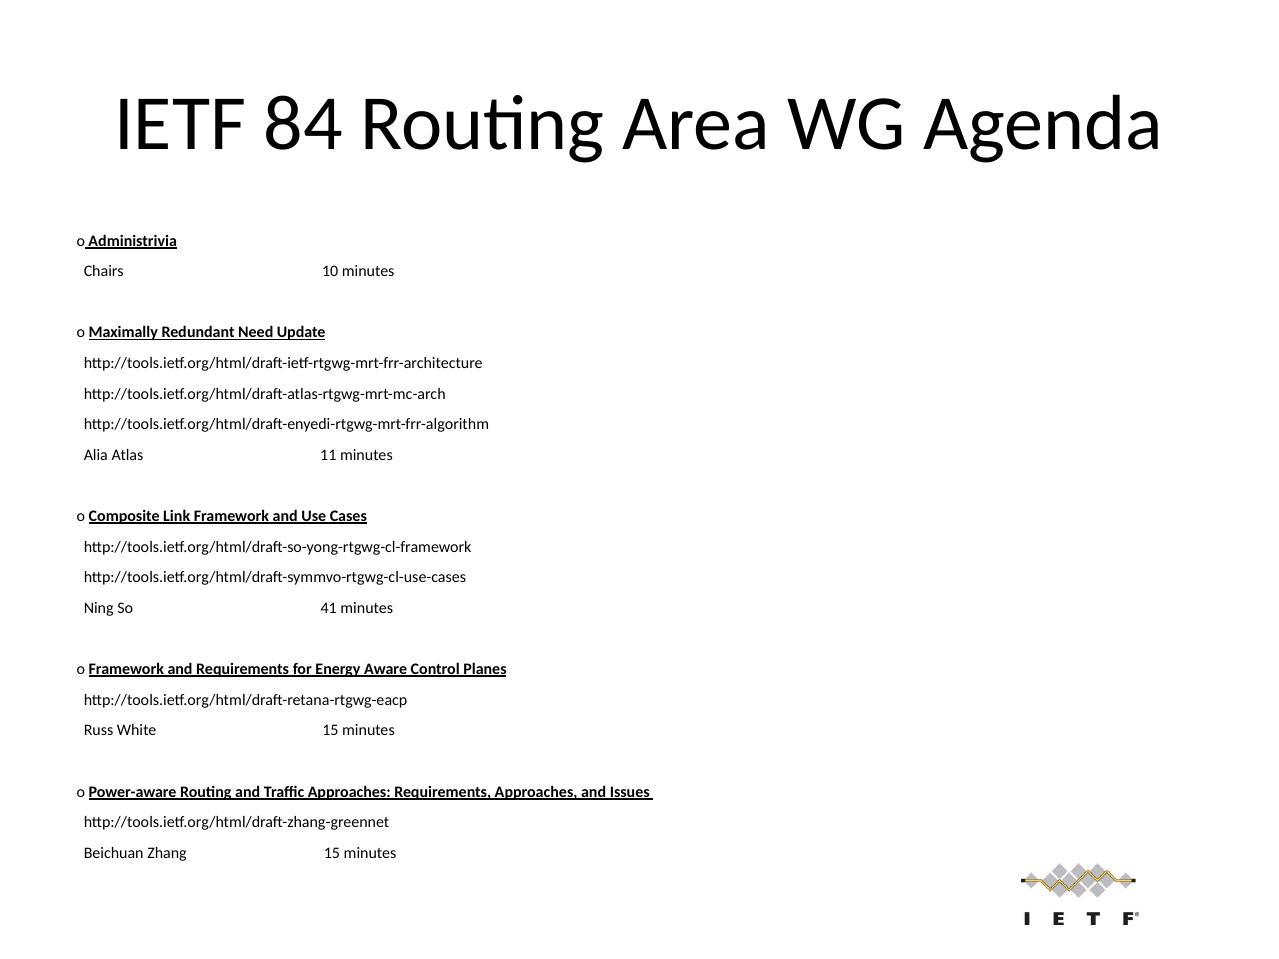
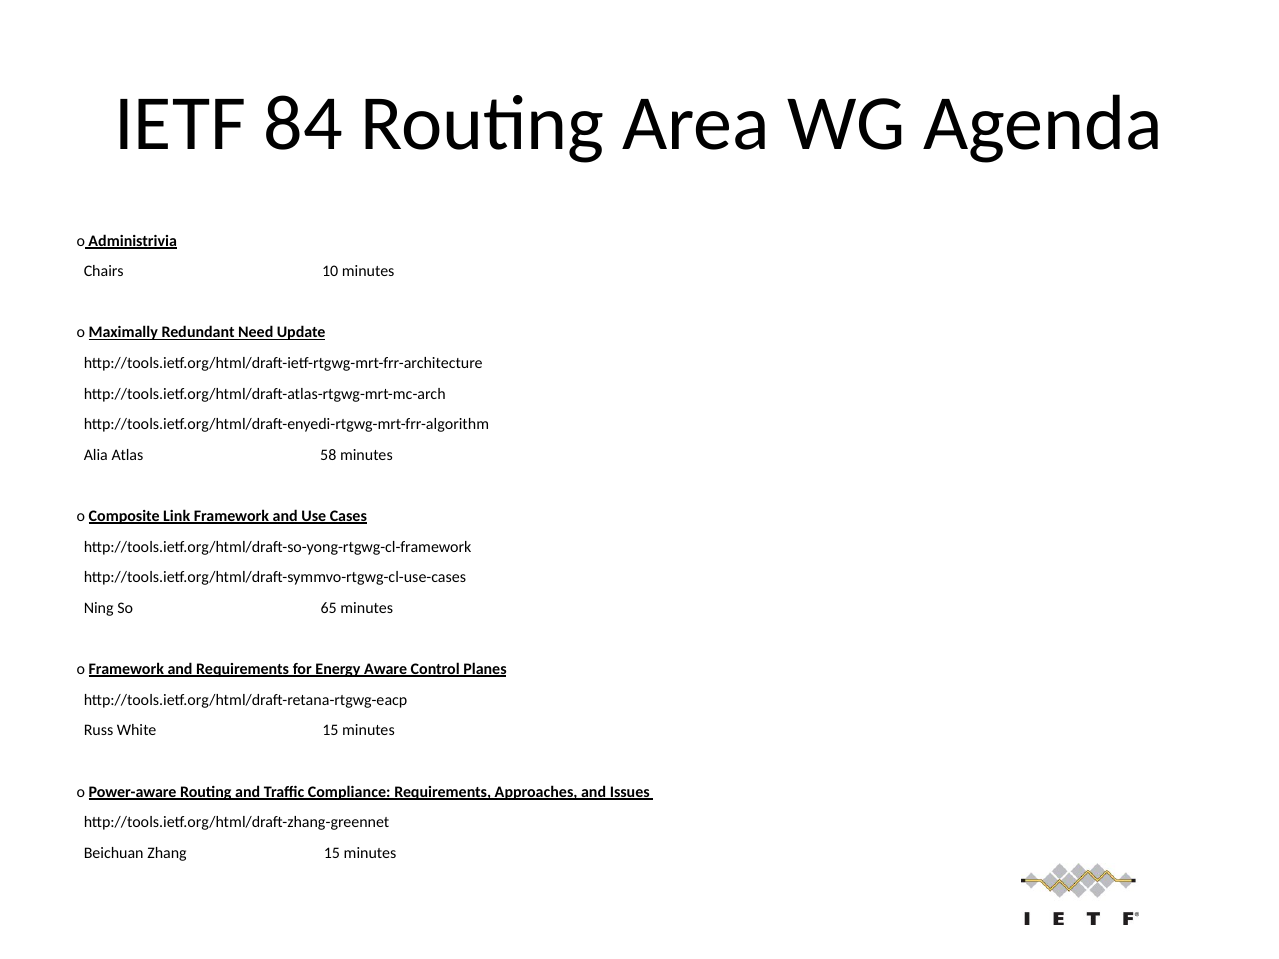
11: 11 -> 58 (328, 455)
41: 41 -> 65 (329, 608)
Traffic Approaches: Approaches -> Compliance (349, 792)
